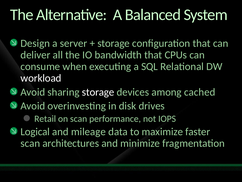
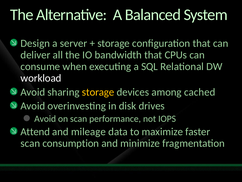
storage colour: white -> yellow (98, 92)
Retail: Retail -> Avoid (45, 118)
Logical: Logical -> Attend (35, 131)
architectures: architectures -> consumption (71, 143)
